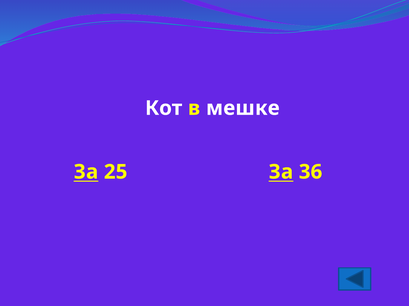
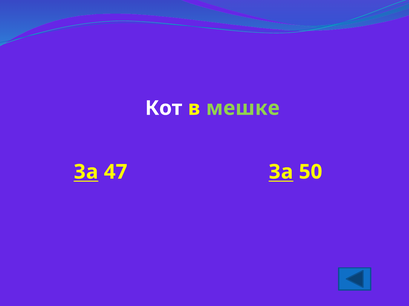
мешке colour: white -> light green (243, 108)
25: 25 -> 47 (116, 172)
36: 36 -> 50 (311, 172)
